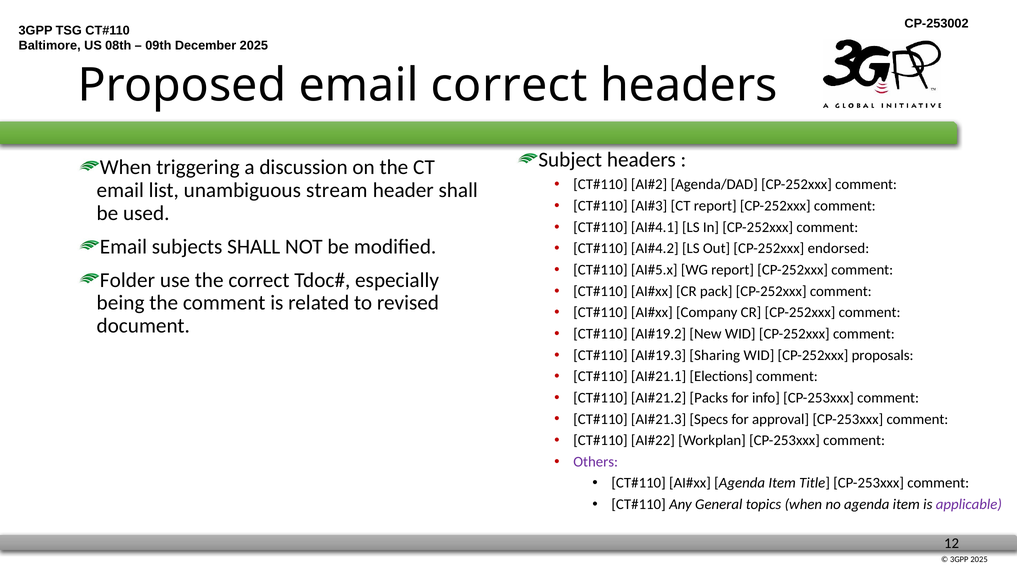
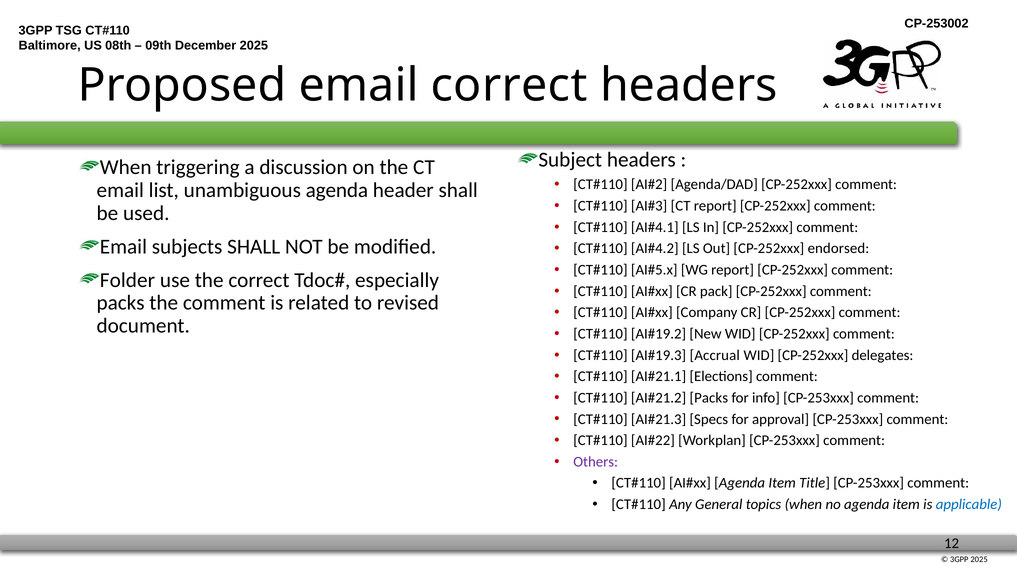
unambiguous stream: stream -> agenda (337, 190)
being: being -> packs (121, 303)
Sharing: Sharing -> Accrual (715, 355)
proposals: proposals -> delegates (883, 355)
applicable colour: purple -> blue (969, 504)
